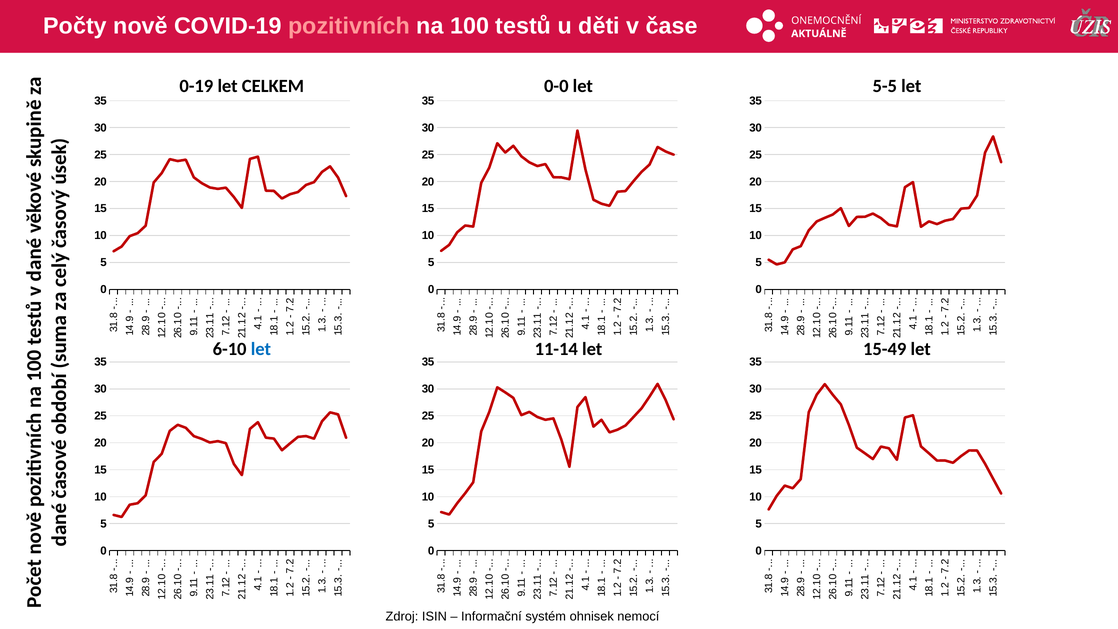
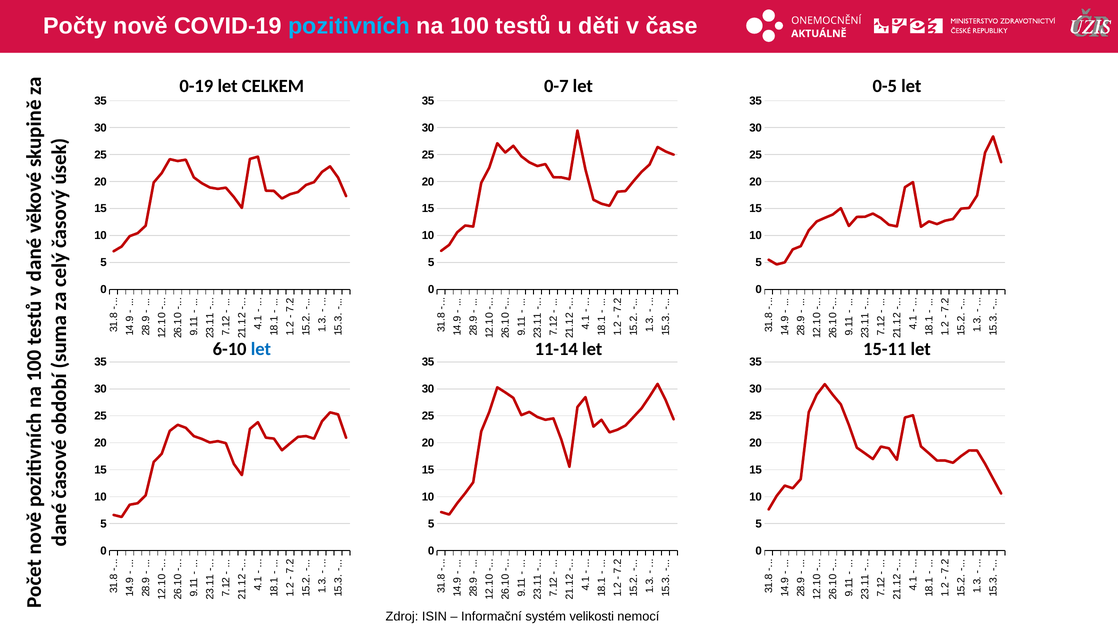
pozitivních colour: pink -> light blue (349, 26)
0-0: 0-0 -> 0-7 (556, 86)
5-5: 5-5 -> 0-5 (885, 86)
15-49: 15-49 -> 15-11 (885, 349)
ohnisek: ohnisek -> velikosti (592, 616)
